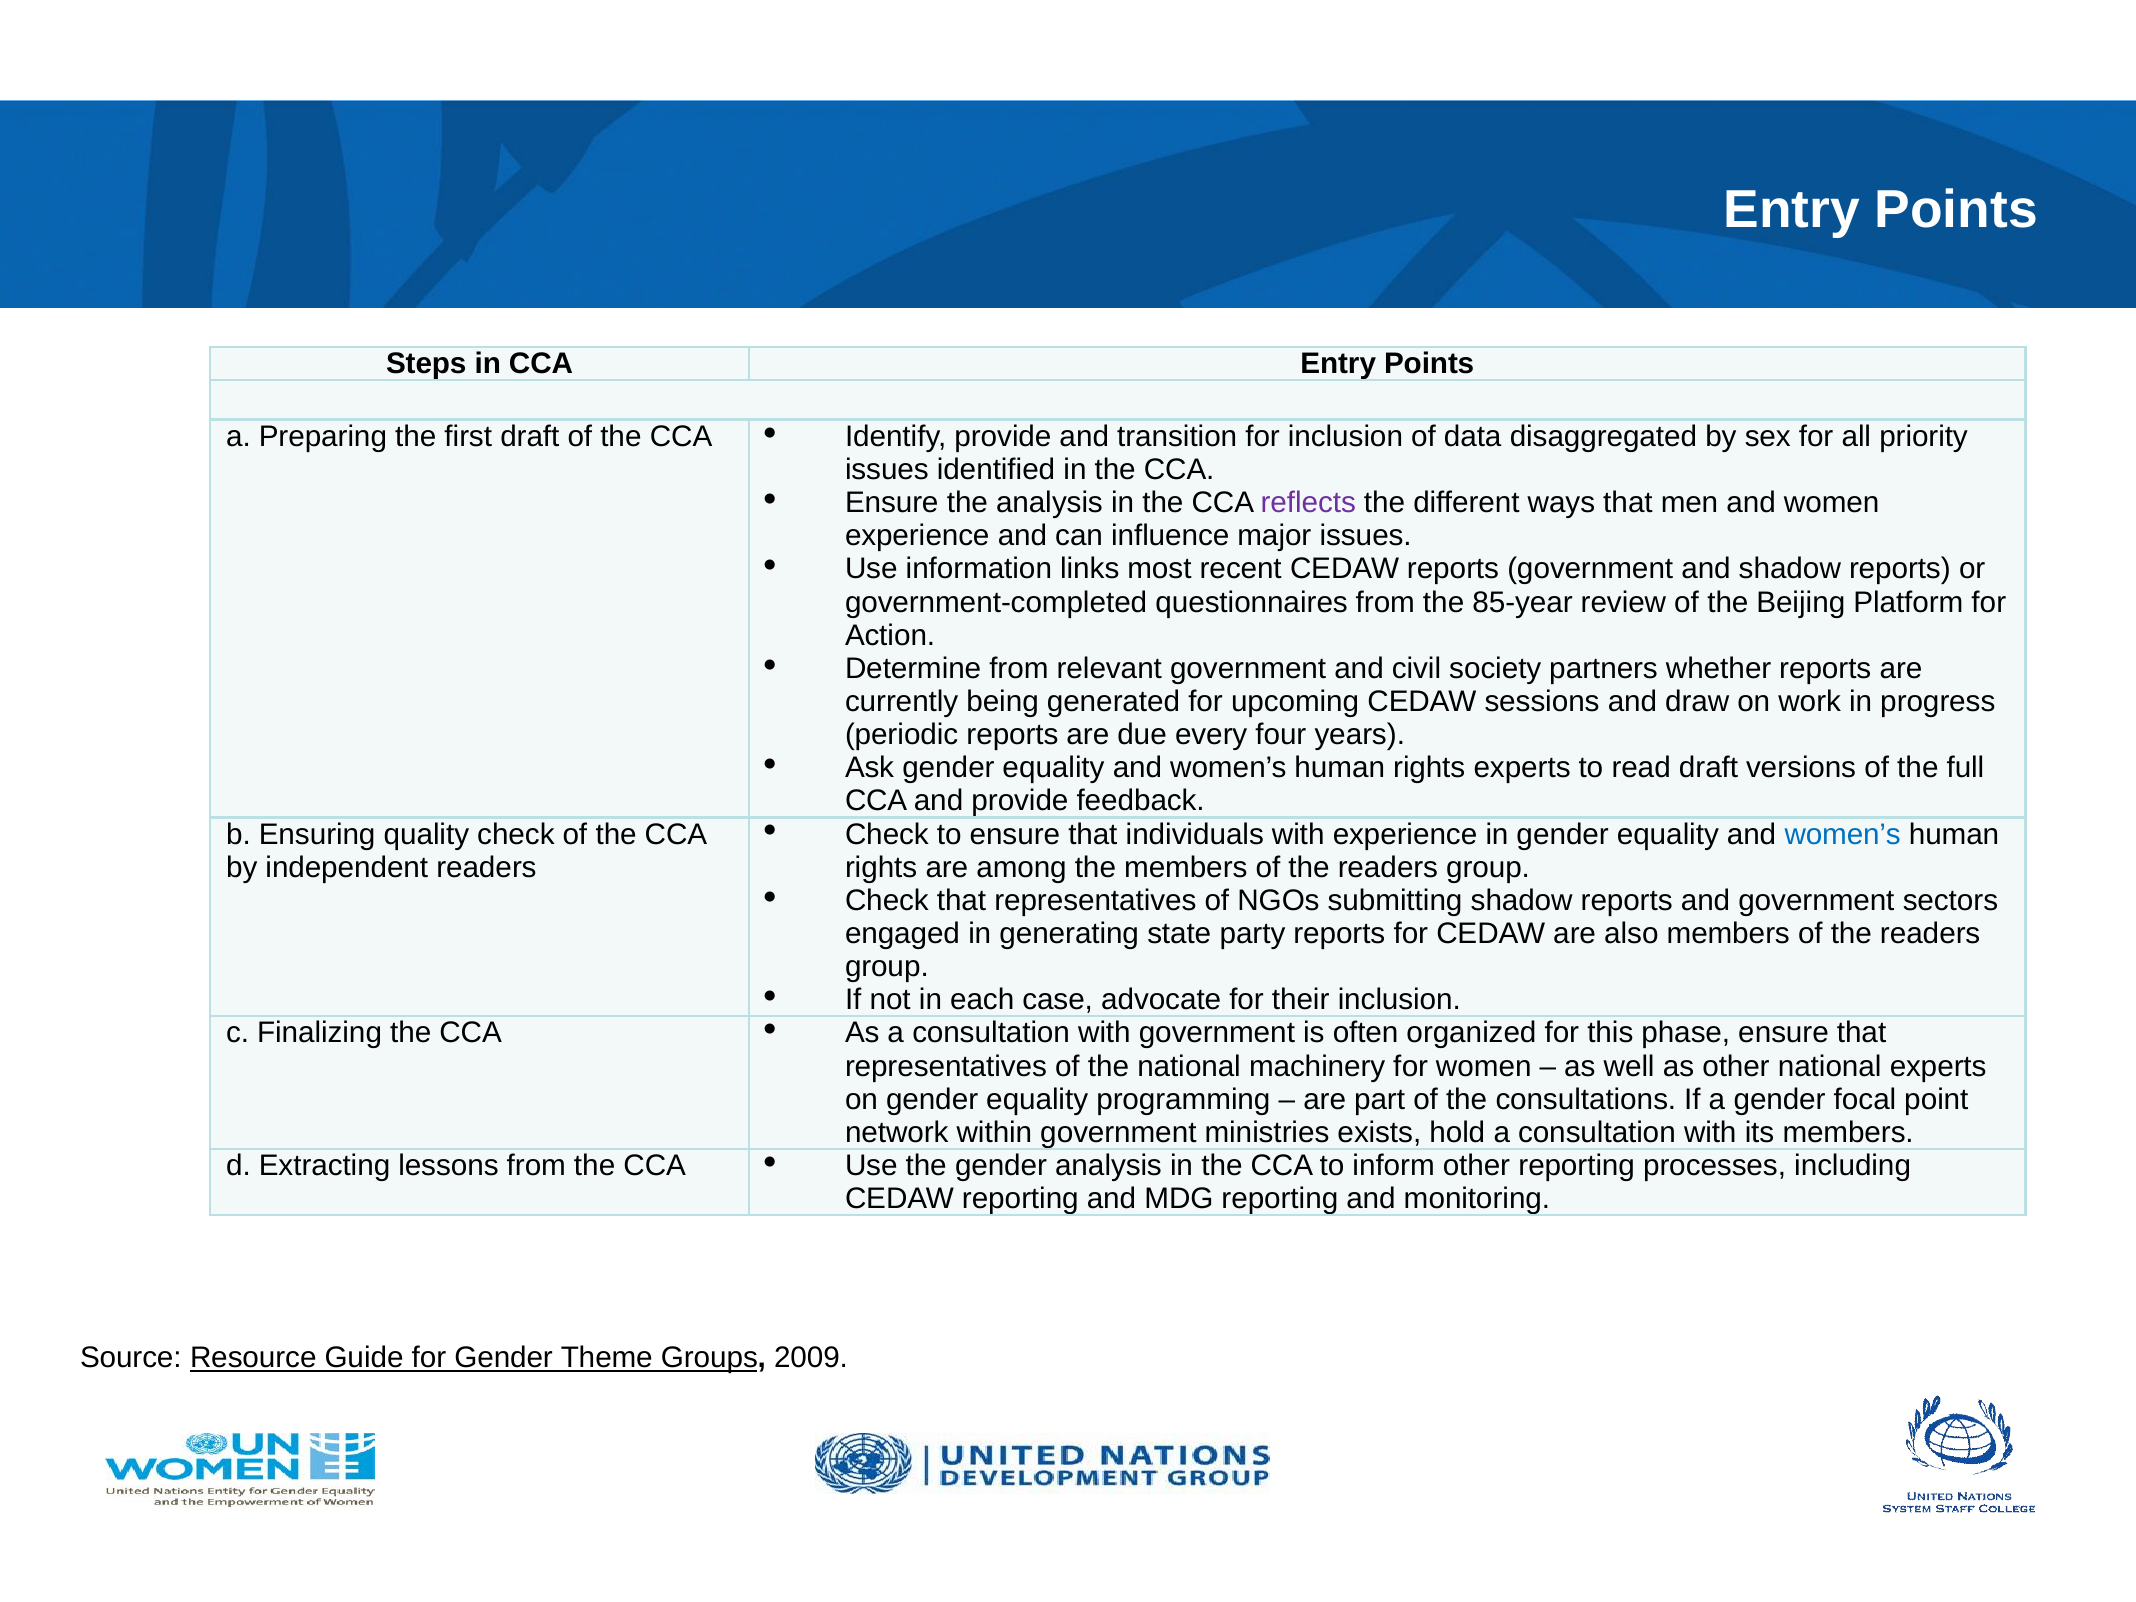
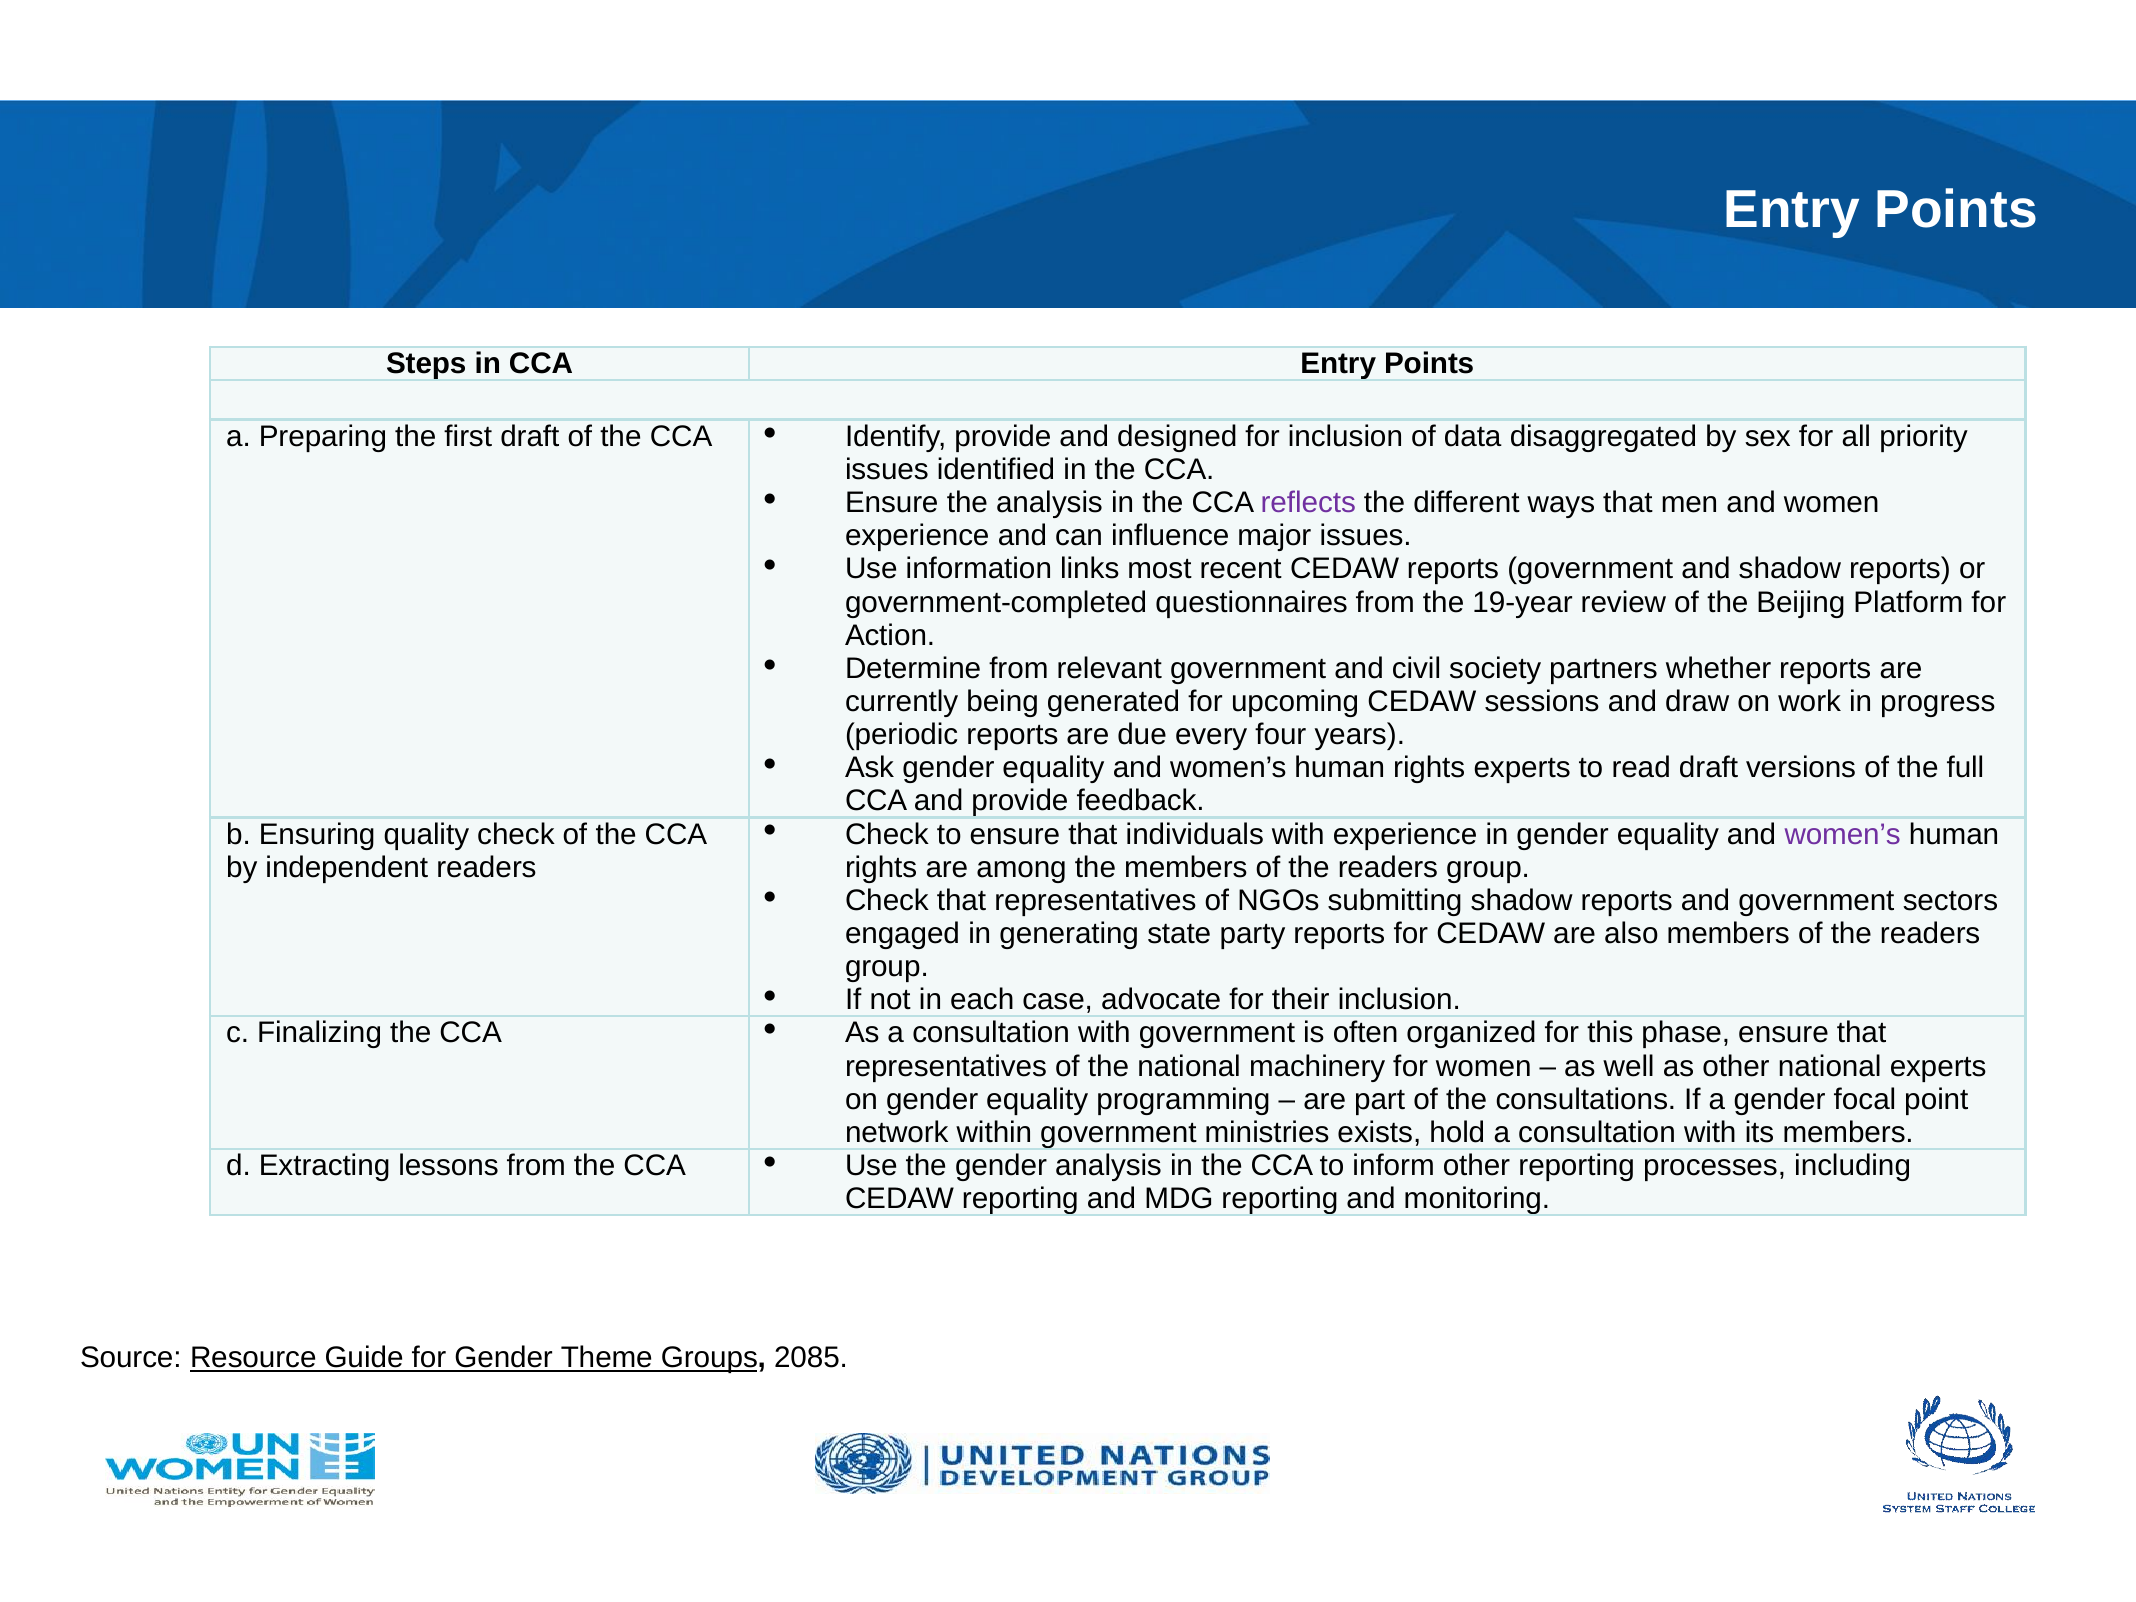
transition: transition -> designed (1177, 437)
85-year: 85-year -> 19-year (1523, 602)
women’s colour: blue -> purple (1843, 834)
2009: 2009 -> 2085 (811, 1358)
